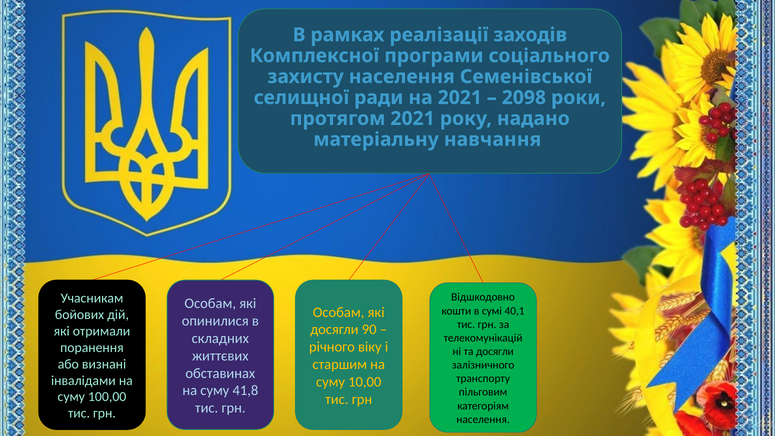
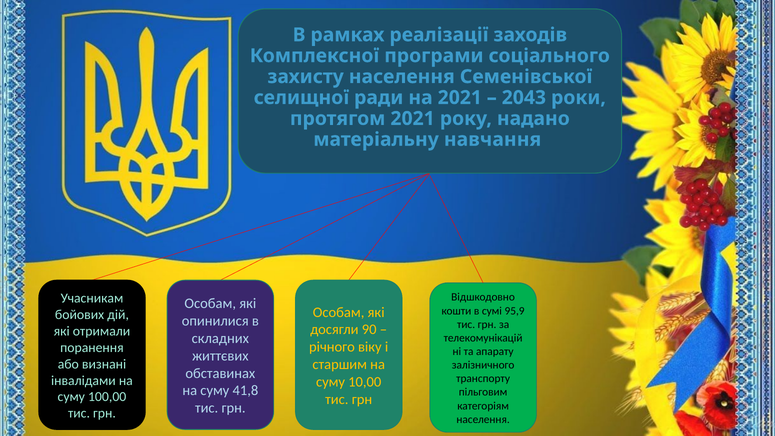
2098: 2098 -> 2043 (524, 98)
40,1: 40,1 -> 95,9 (515, 311)
та досягли: досягли -> апарату (495, 351)
